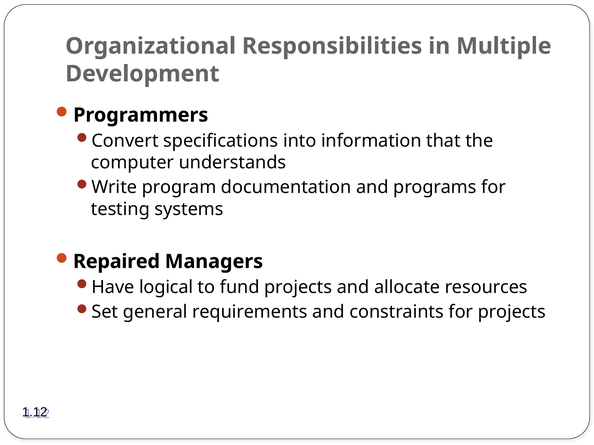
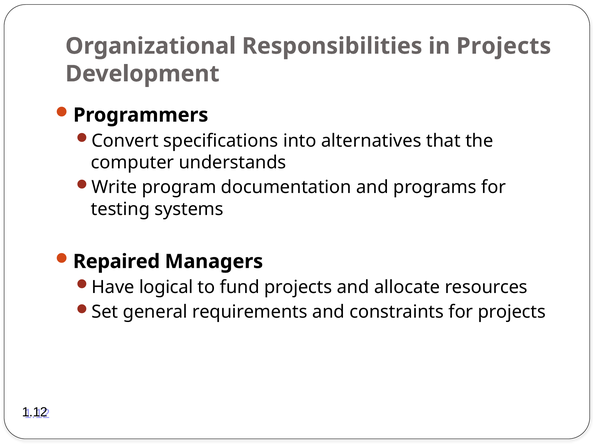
in Multiple: Multiple -> Projects (504, 46)
information: information -> alternatives (371, 141)
